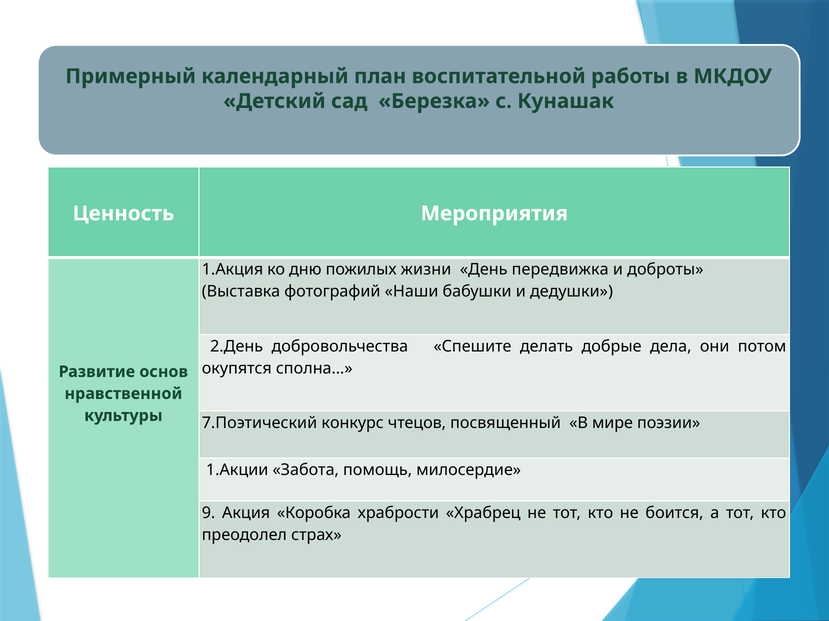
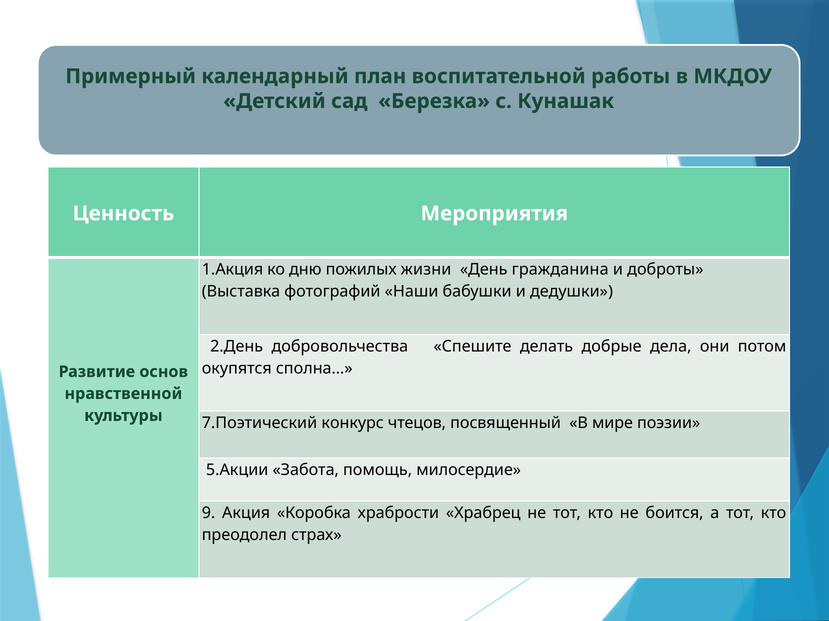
передвижка: передвижка -> гражданина (560, 270)
1.Акции: 1.Акции -> 5.Акции (237, 470)
